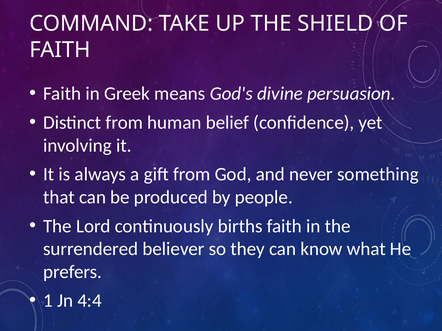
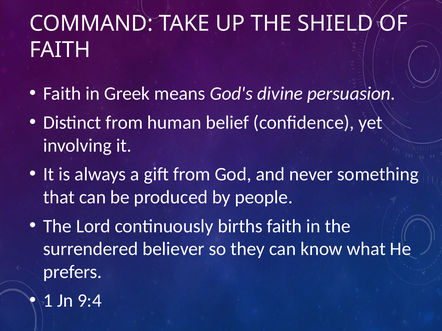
4:4: 4:4 -> 9:4 (90, 301)
